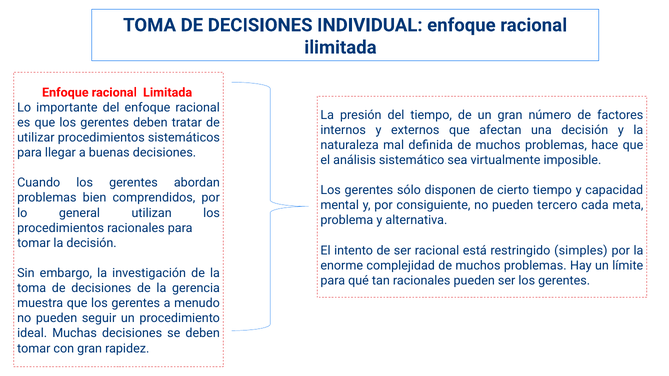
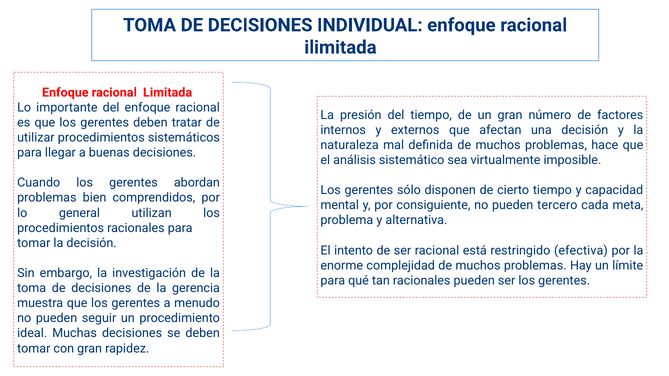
simples: simples -> efectiva (581, 251)
